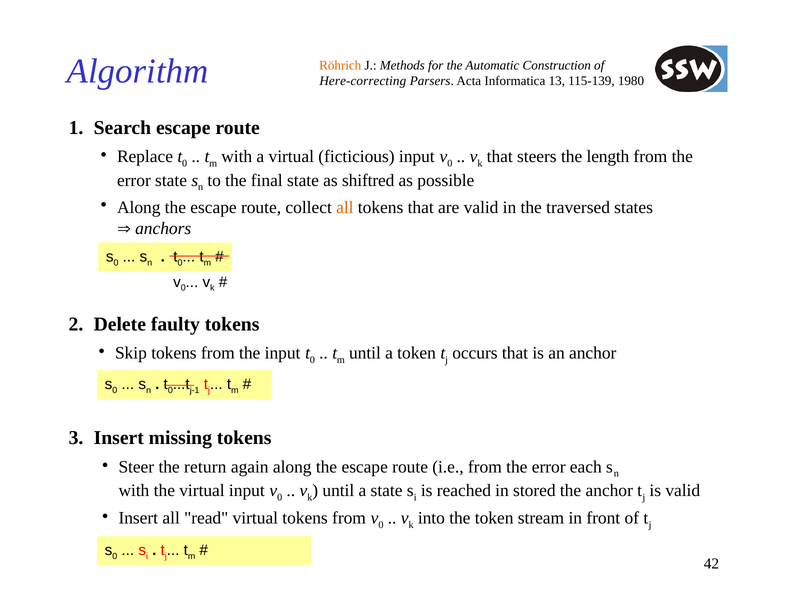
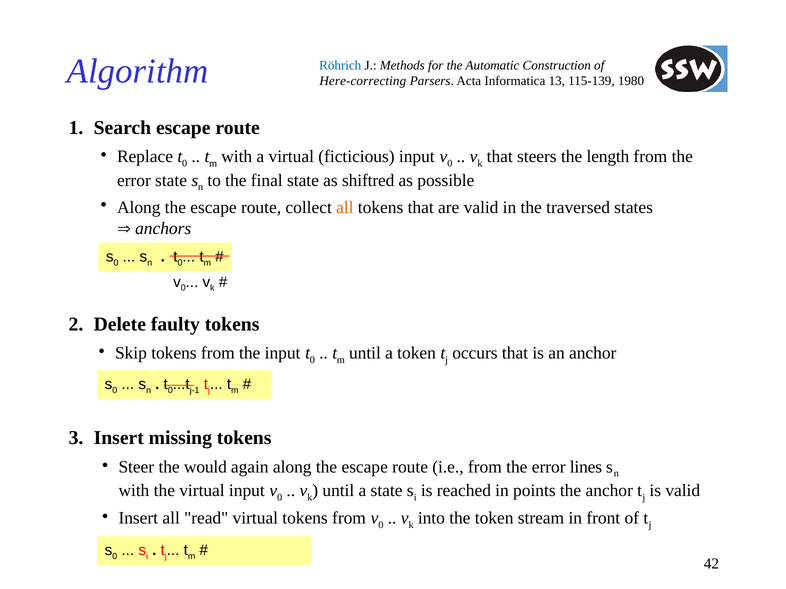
Röhrich colour: orange -> blue (340, 65)
return: return -> would (205, 467)
each: each -> lines (586, 467)
stored: stored -> points (534, 491)
